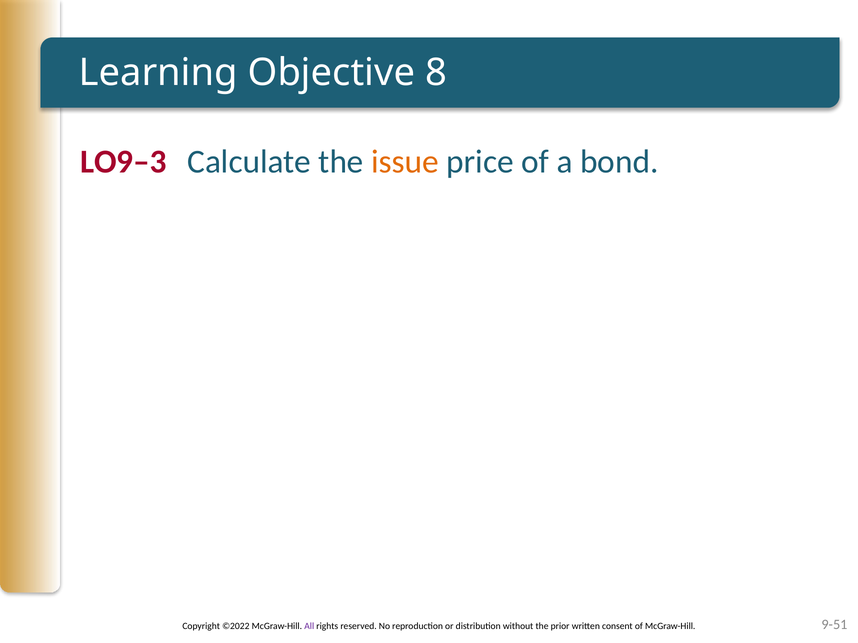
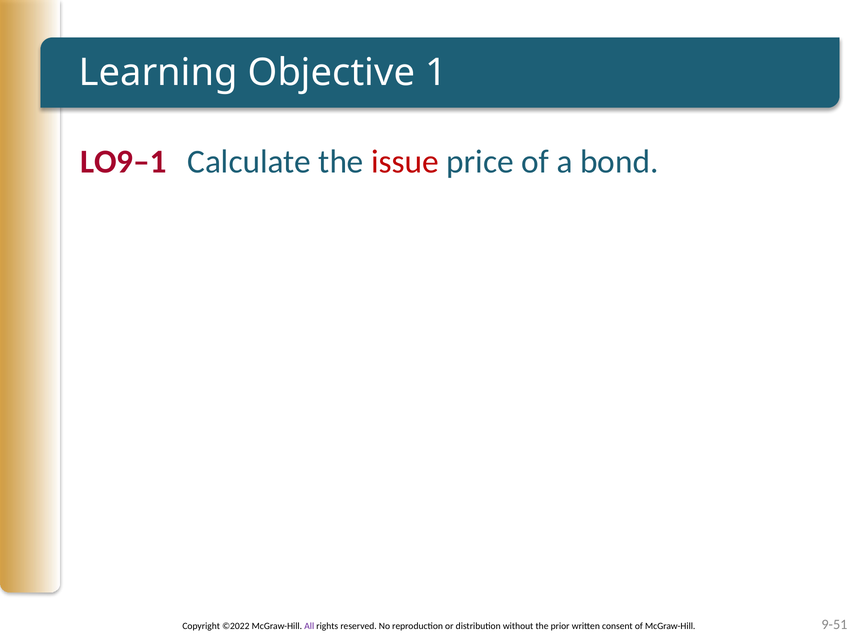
8: 8 -> 1 (436, 73)
LO9–3: LO9–3 -> LO9–1 (123, 162)
issue colour: orange -> red (405, 162)
